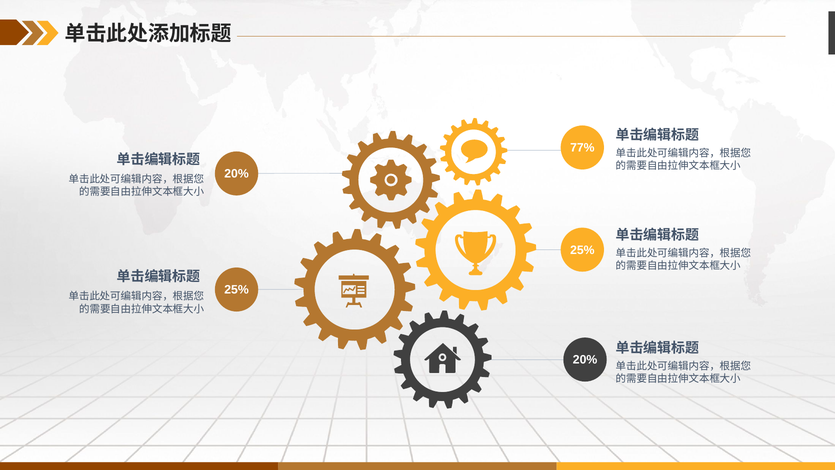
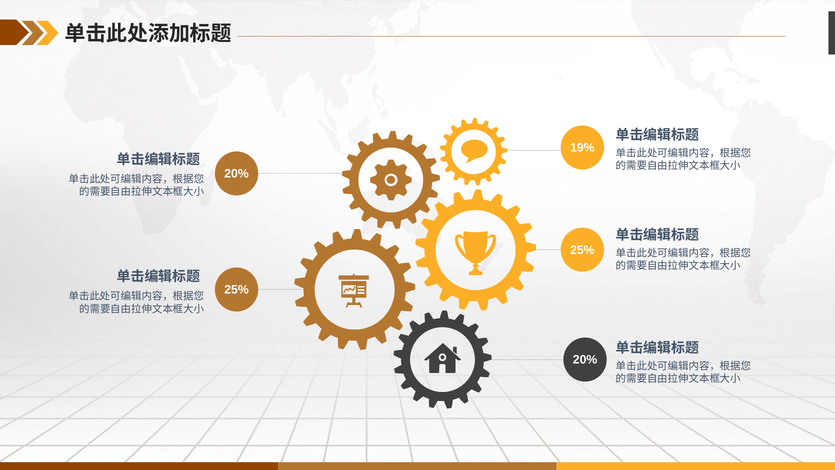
77%: 77% -> 19% (582, 148)
